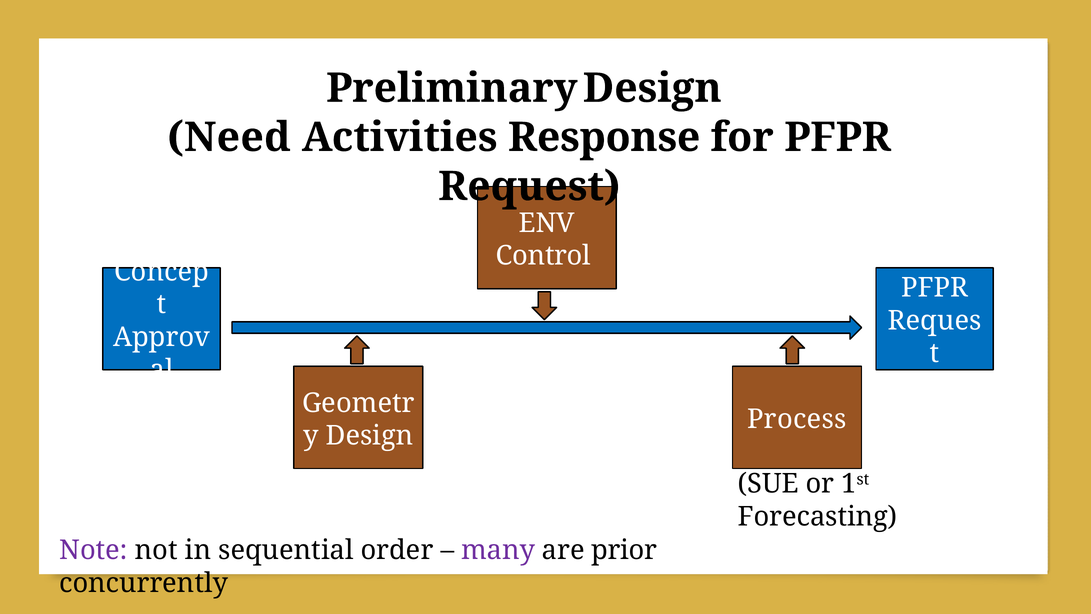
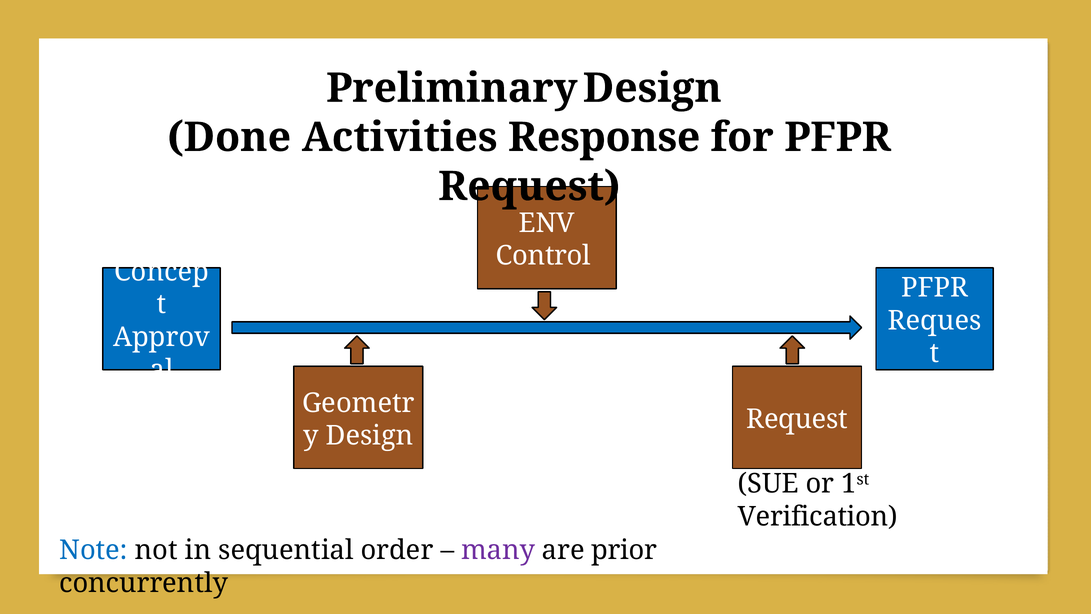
Need: Need -> Done (229, 137)
Process: Process -> Request (797, 419)
Forecasting: Forecasting -> Verification (818, 516)
Note colour: purple -> blue (94, 550)
